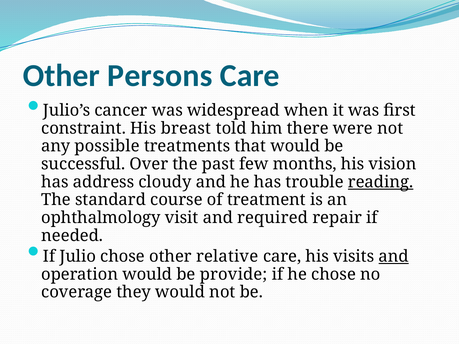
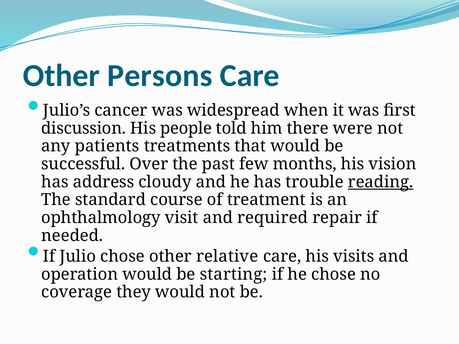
constraint: constraint -> discussion (84, 128)
breast: breast -> people (186, 128)
possible: possible -> patients (107, 146)
and underline: present -> none (394, 257)
provide: provide -> starting (234, 274)
